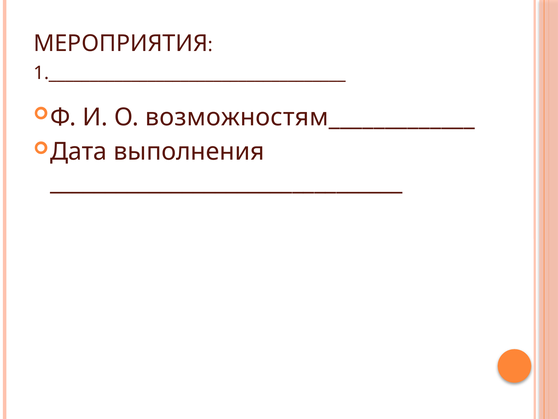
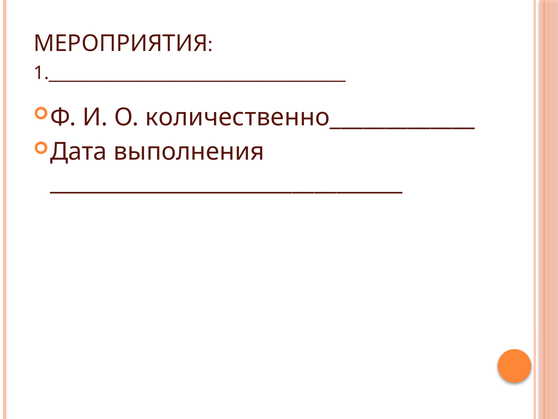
возможностям_____________: возможностям_____________ -> количественно_____________ (310, 117)
